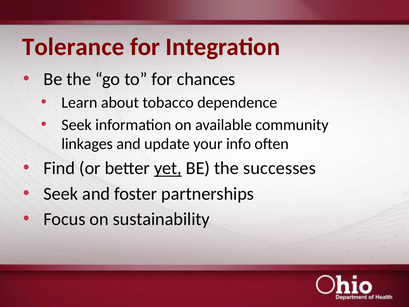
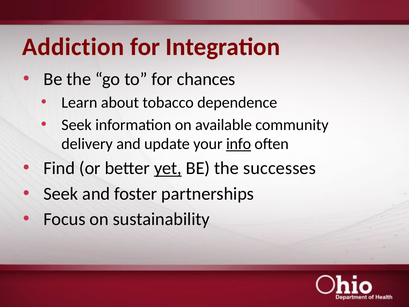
Tolerance: Tolerance -> Addiction (73, 47)
linkages: linkages -> delivery (87, 144)
info underline: none -> present (239, 144)
